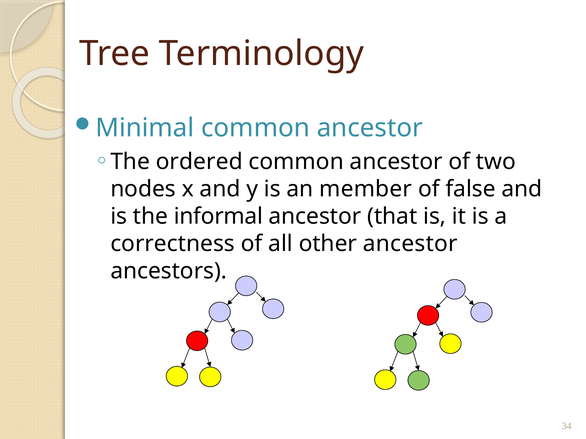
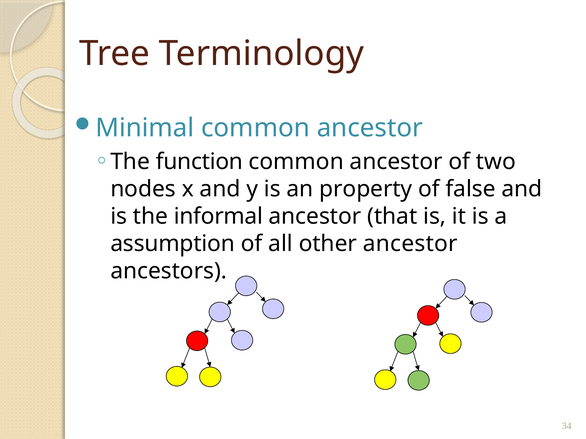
ordered: ordered -> function (199, 162)
member: member -> property (366, 189)
correctness: correctness -> assumption (173, 244)
